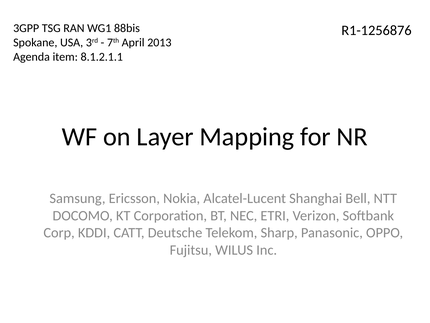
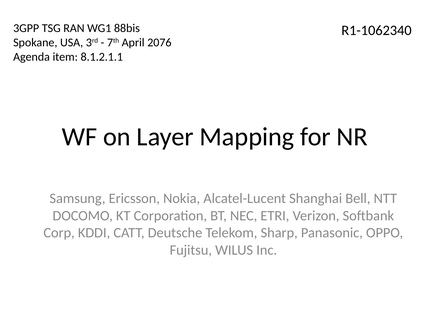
R1-1256876: R1-1256876 -> R1-1062340 (377, 30)
2013: 2013 -> 2076 (159, 42)
